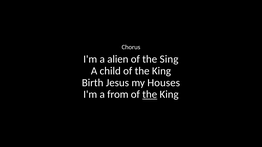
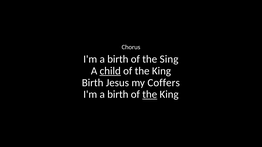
alien: alien -> birth (118, 59)
child underline: none -> present (110, 71)
Houses: Houses -> Coffers (164, 83)
from: from -> birth (118, 95)
